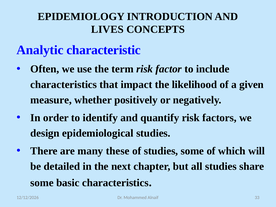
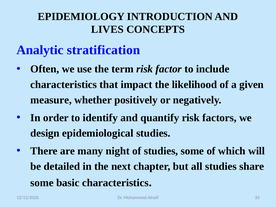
characteristic: characteristic -> stratification (103, 50)
these: these -> night (118, 151)
